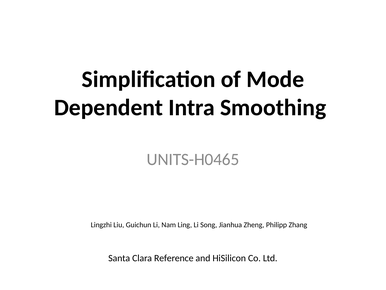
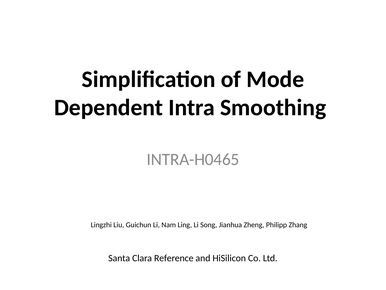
UNITS-H0465: UNITS-H0465 -> INTRA-H0465 (193, 159)
